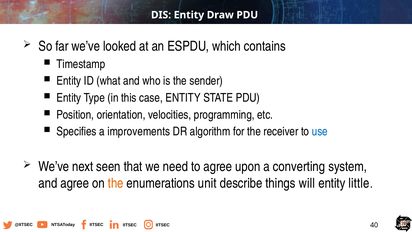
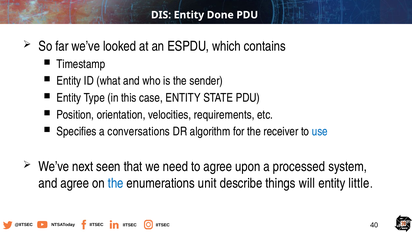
Draw: Draw -> Done (220, 15)
programming: programming -> requirements (224, 115)
improvements: improvements -> conversations (139, 131)
converting: converting -> processed (299, 167)
the colour: orange -> blue (116, 183)
